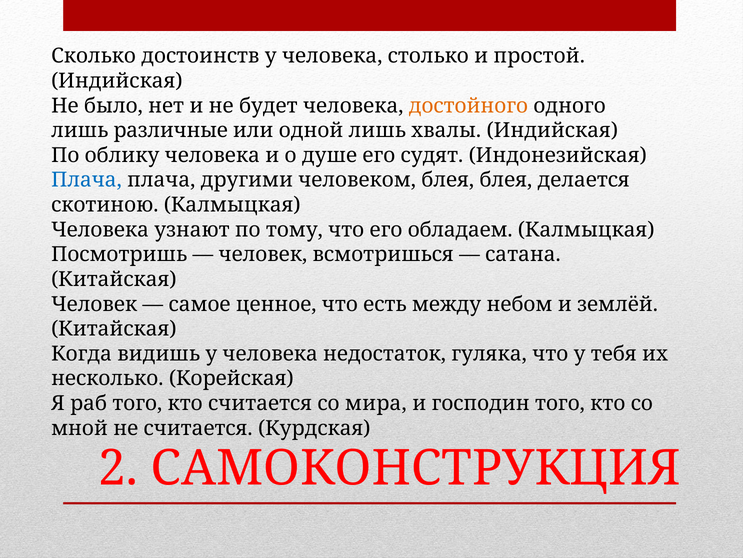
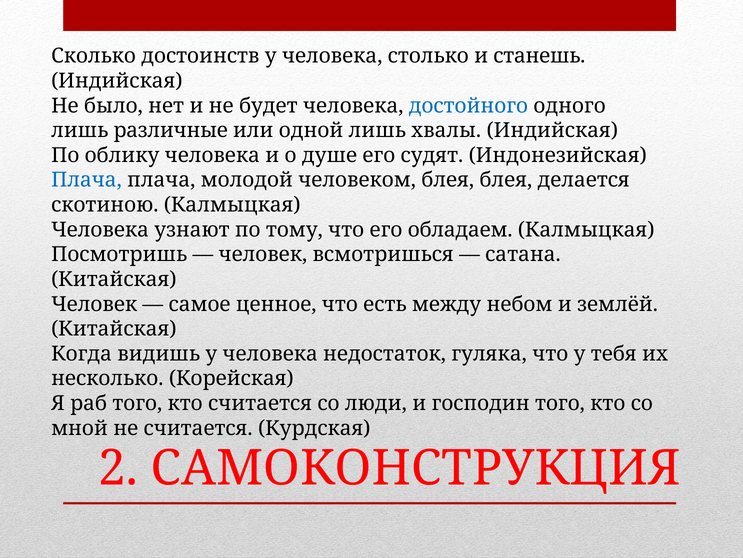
простой: простой -> станешь (539, 56)
достойного colour: orange -> blue (468, 106)
другими: другими -> молодой (247, 180)
мира: мира -> люди (376, 403)
